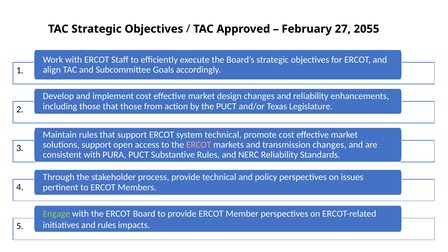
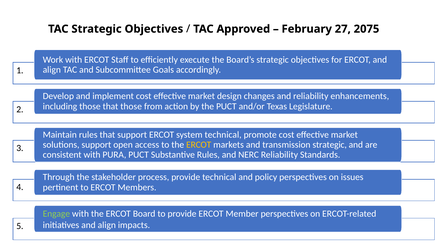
2055: 2055 -> 2075 (366, 29)
ERCOT colour: pink -> yellow (199, 145)
transmission changes: changes -> strategic (330, 145)
initiatives and rules: rules -> align (107, 225)
